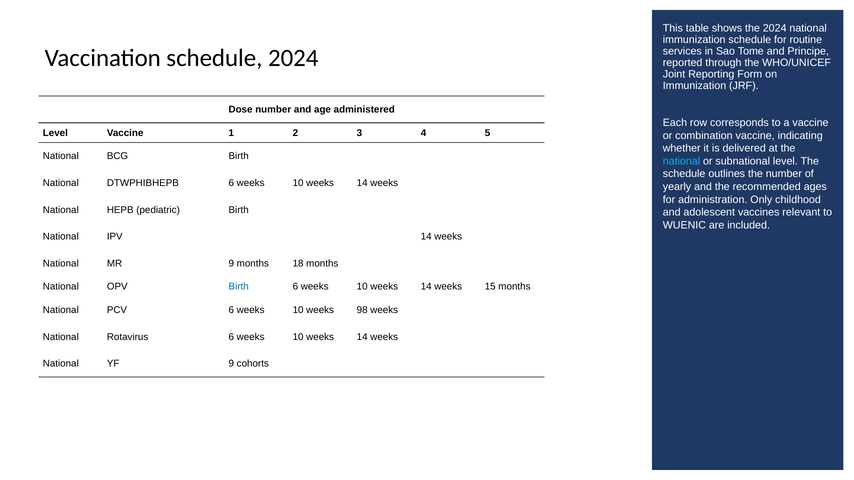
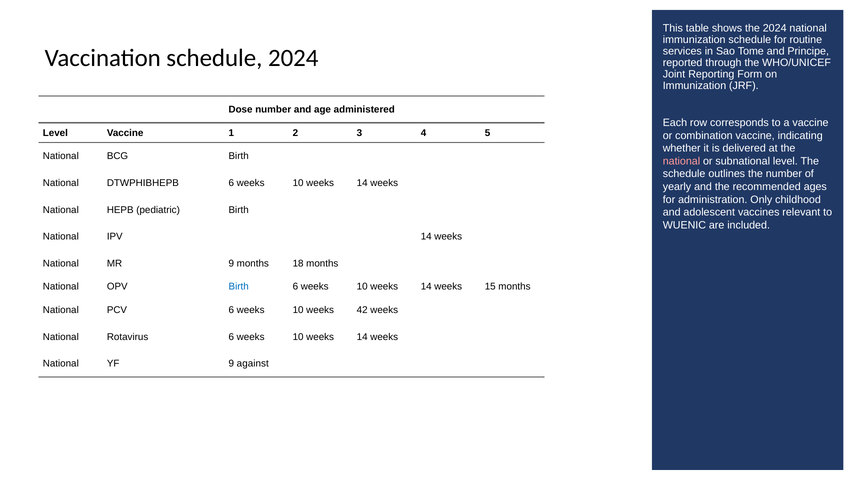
national colour: light blue -> pink (681, 161)
98: 98 -> 42 (362, 310)
cohorts: cohorts -> against (253, 364)
